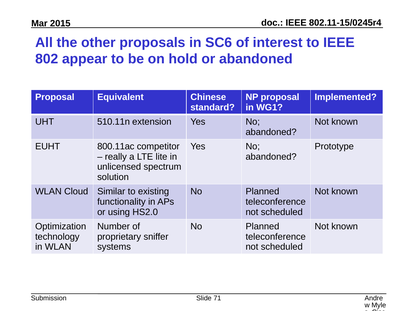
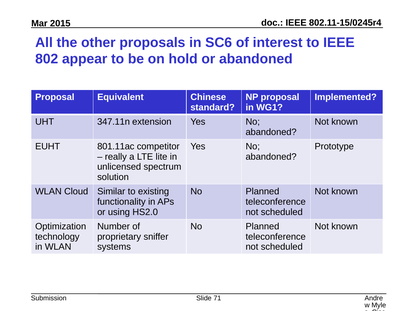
510.11n: 510.11n -> 347.11n (114, 122)
800.11ac: 800.11ac -> 801.11ac (116, 146)
